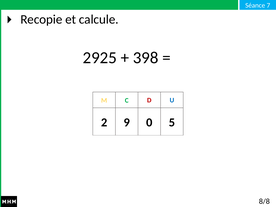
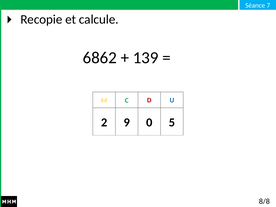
2925: 2925 -> 6862 (100, 58)
398: 398 -> 139 (146, 58)
